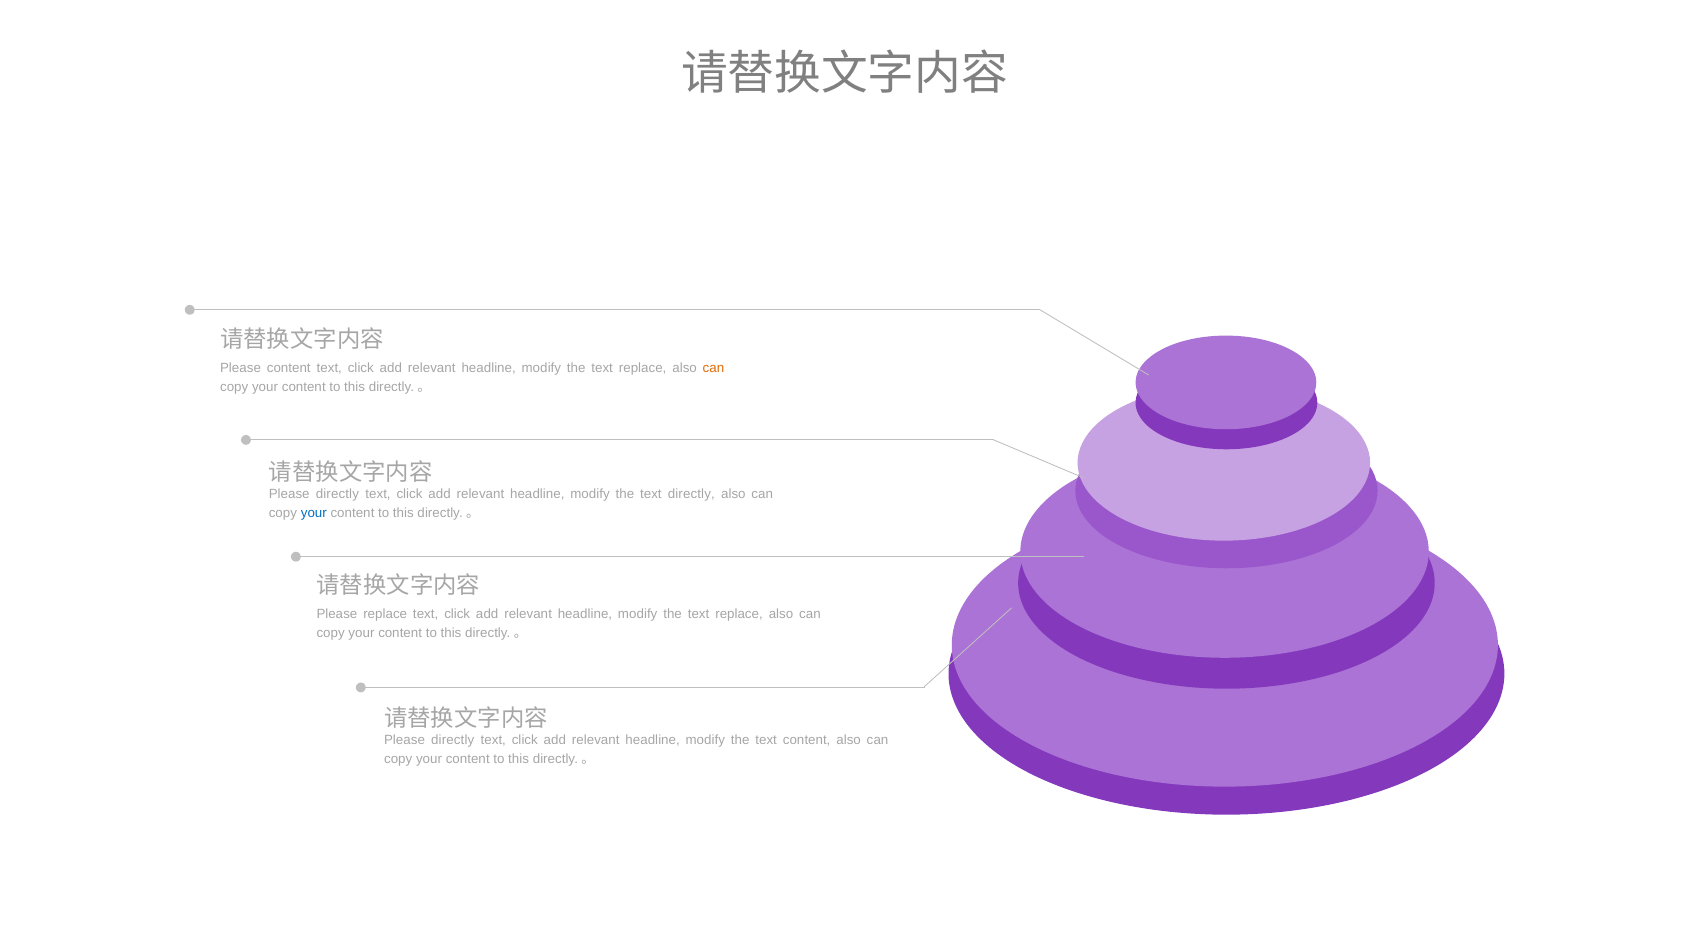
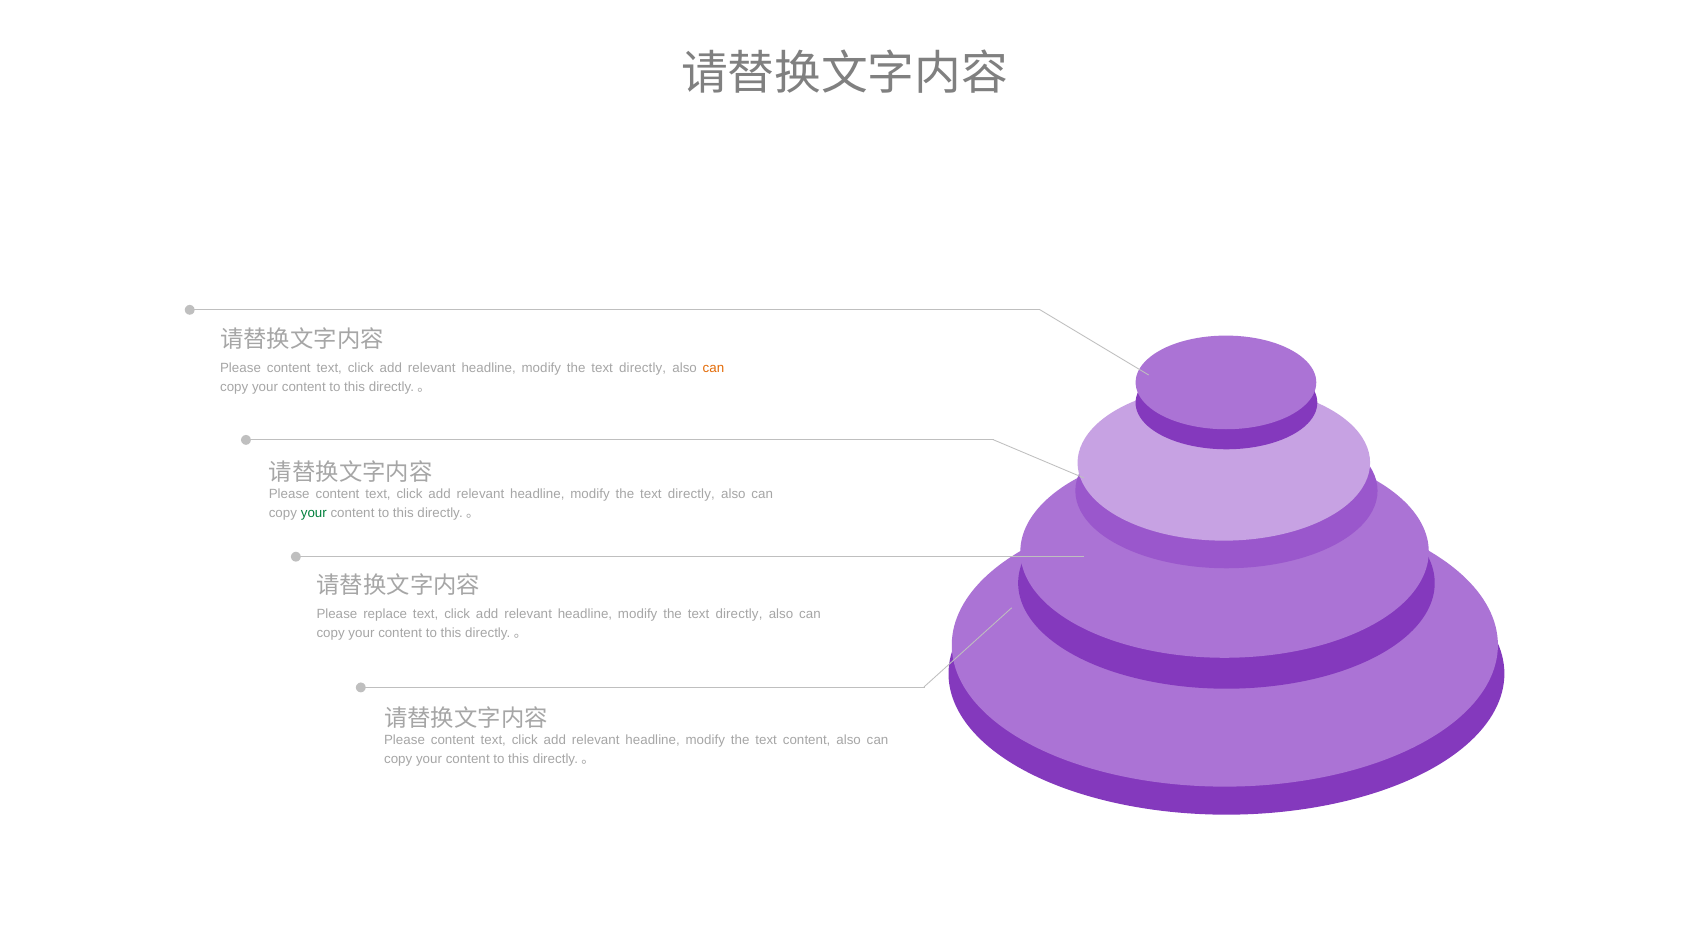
replace: replace -> directly (643, 368)
directly: directly -> content (337, 494)
your colour: blue -> green (314, 513)
replace: replace -> directly (739, 614)
directly: directly -> content (453, 740)
